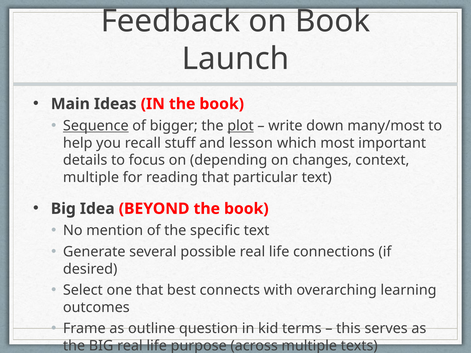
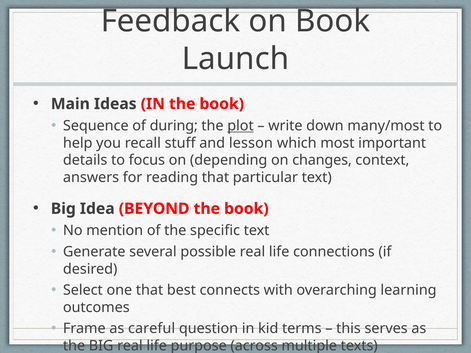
Sequence underline: present -> none (96, 126)
bigger: bigger -> during (174, 126)
multiple: multiple -> answers (91, 178)
outline: outline -> careful (152, 329)
